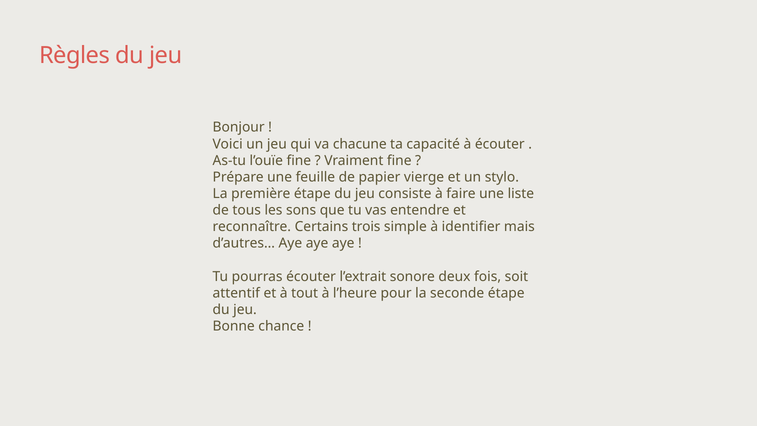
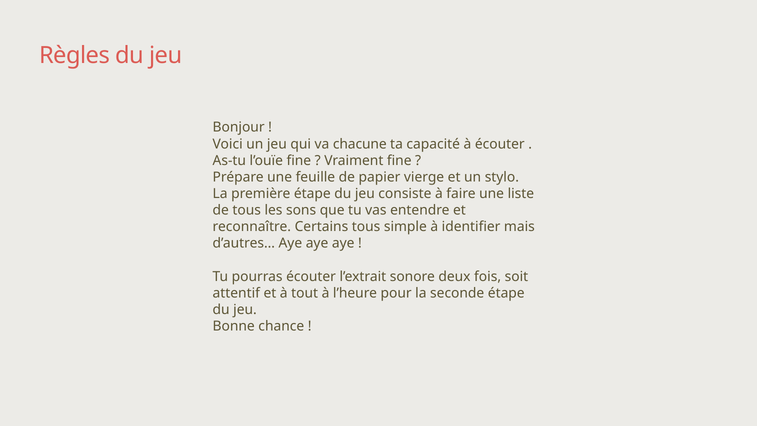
Certains trois: trois -> tous (366, 227)
